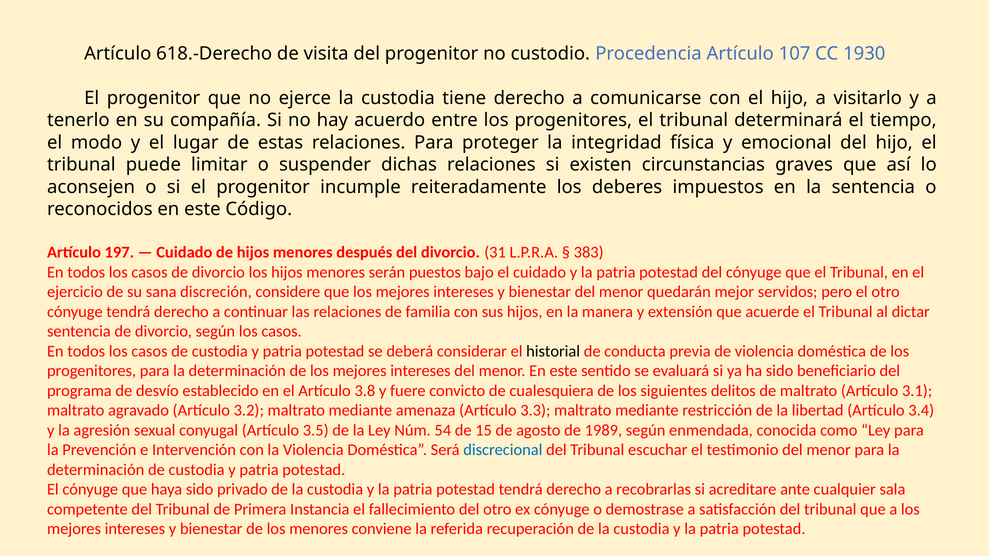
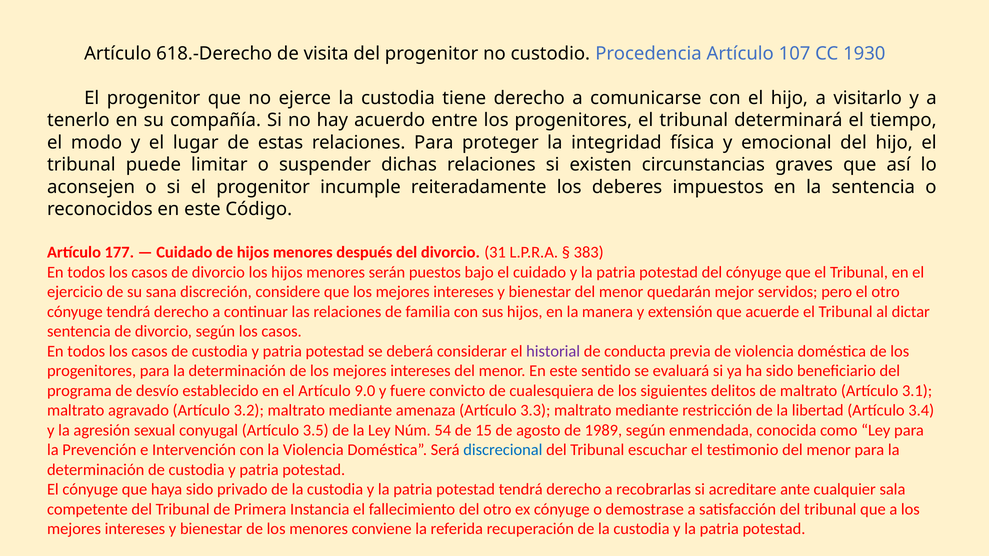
197: 197 -> 177 (119, 253)
historial colour: black -> purple (553, 351)
3.8: 3.8 -> 9.0 (365, 391)
